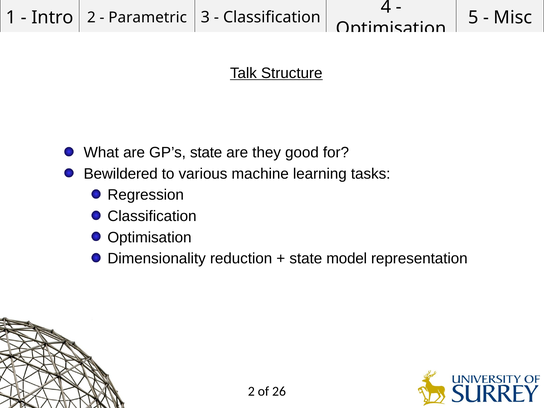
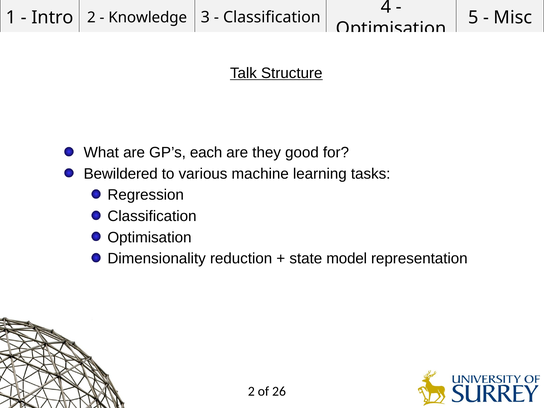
Parametric: Parametric -> Knowledge (148, 17)
GP’s state: state -> each (206, 153)
